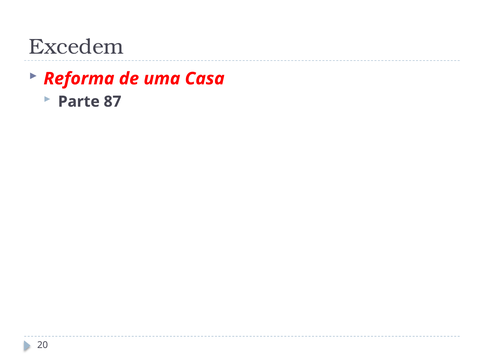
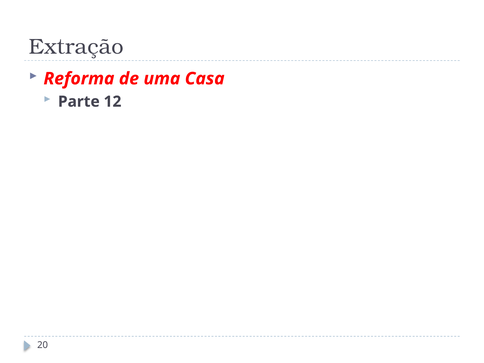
Excedem: Excedem -> Extração (76, 47)
87: 87 -> 12 (113, 102)
